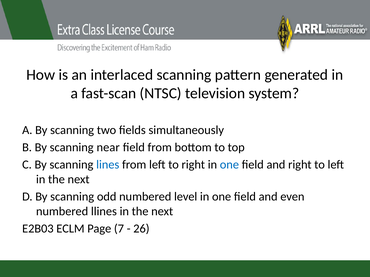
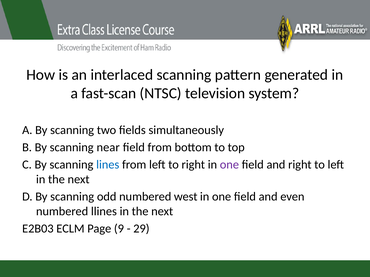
one colour: blue -> purple (229, 165)
level: level -> west (186, 197)
7: 7 -> 9 (119, 229)
26: 26 -> 29 (141, 229)
